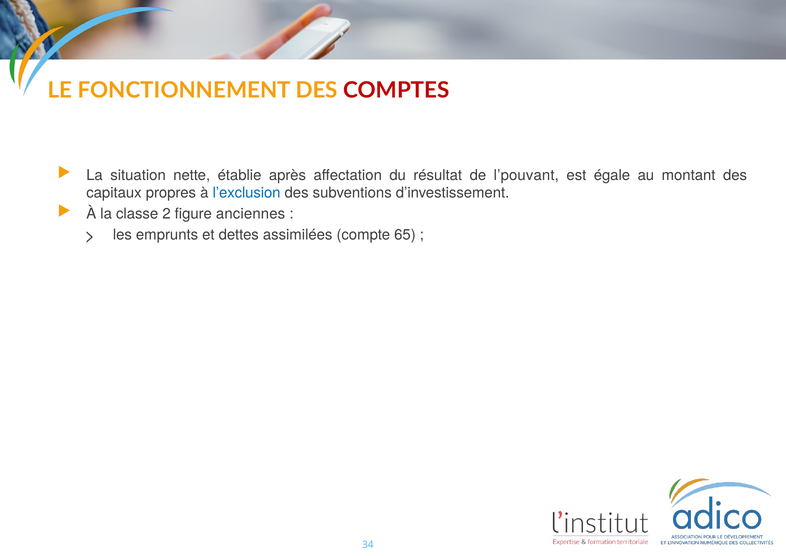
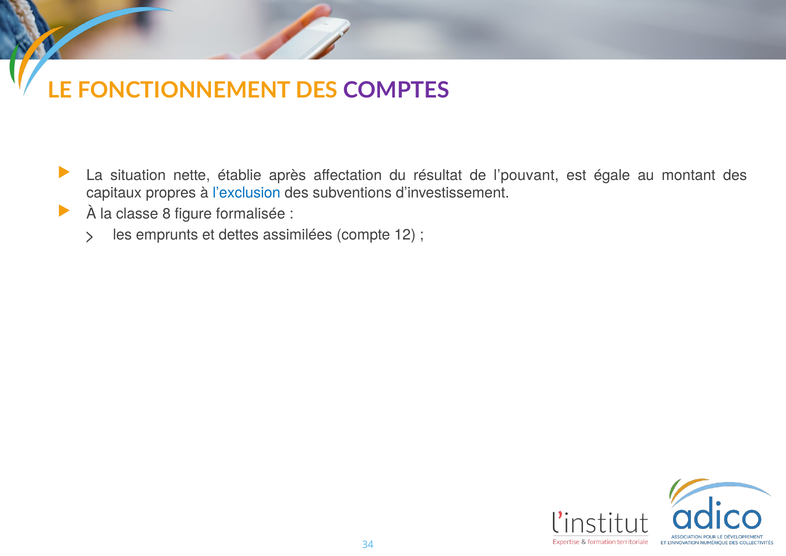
COMPTES colour: red -> purple (396, 90)
2: 2 -> 8 (167, 214)
anciennes: anciennes -> formalisée (251, 214)
65: 65 -> 12 (405, 235)
